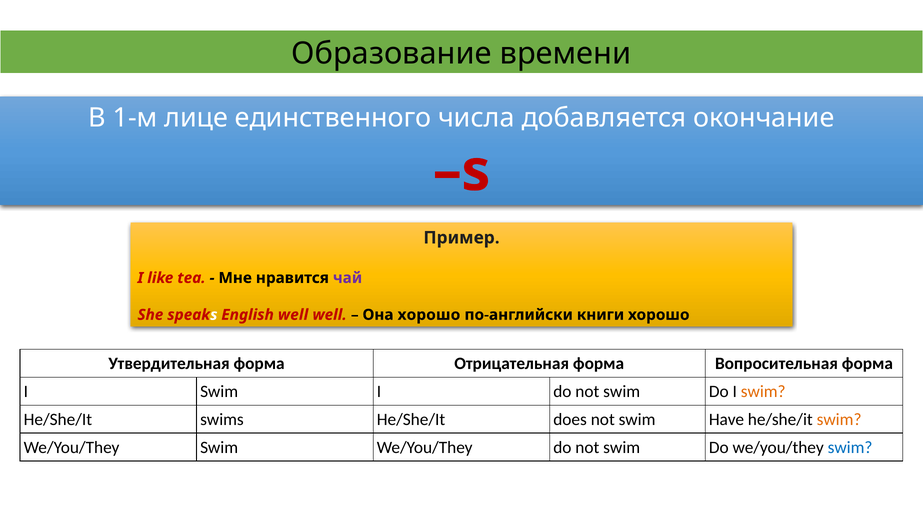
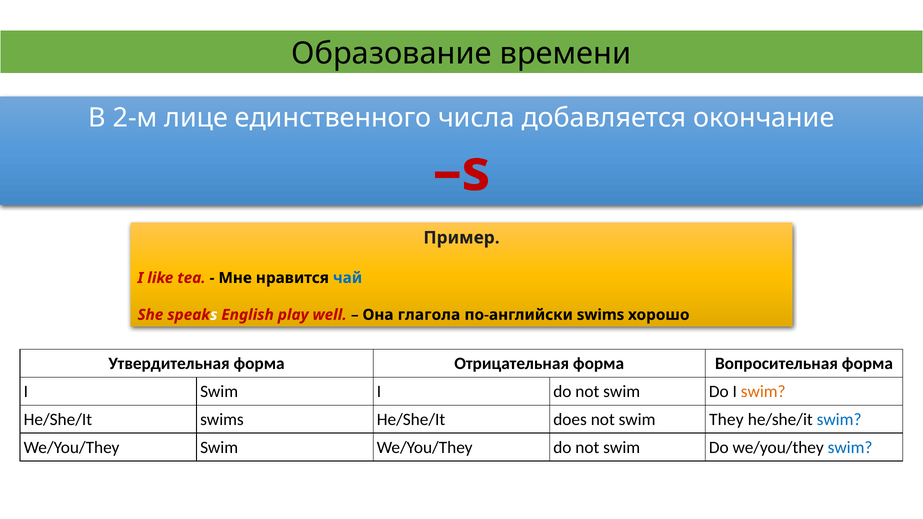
1-м: 1-м -> 2-м (135, 118)
чай colour: purple -> blue (348, 278)
English well: well -> play (293, 315)
Она хорошо: хорошо -> глагола (429, 315)
по-английски книги: книги -> swims (601, 315)
Have: Have -> They (726, 420)
swim colour: orange -> blue (839, 420)
